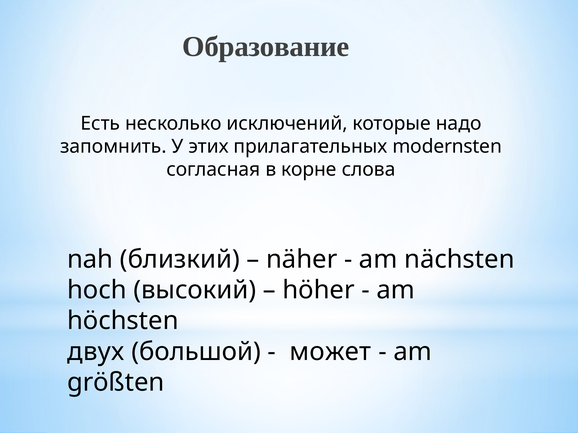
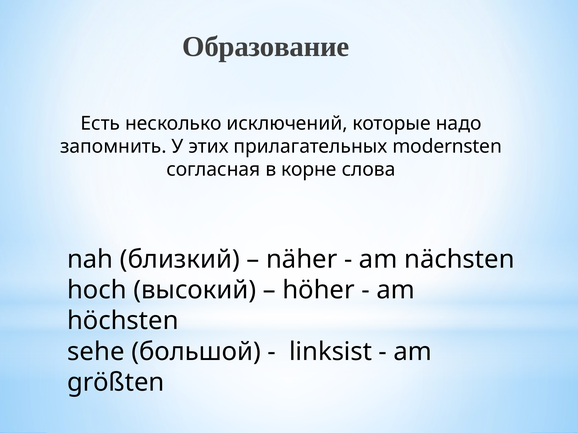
двух: двух -> sehe (96, 352)
может: может -> linksist (331, 352)
